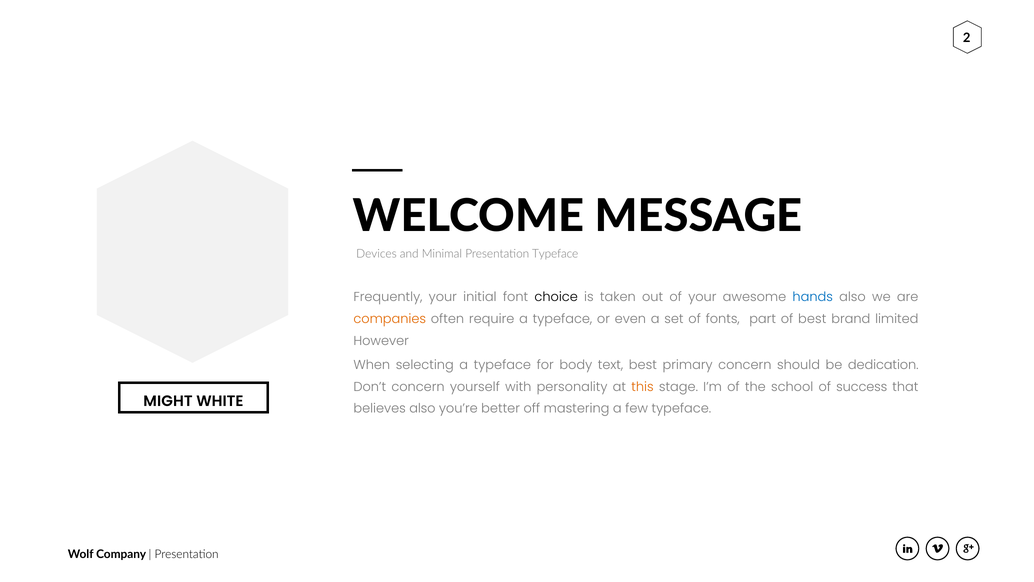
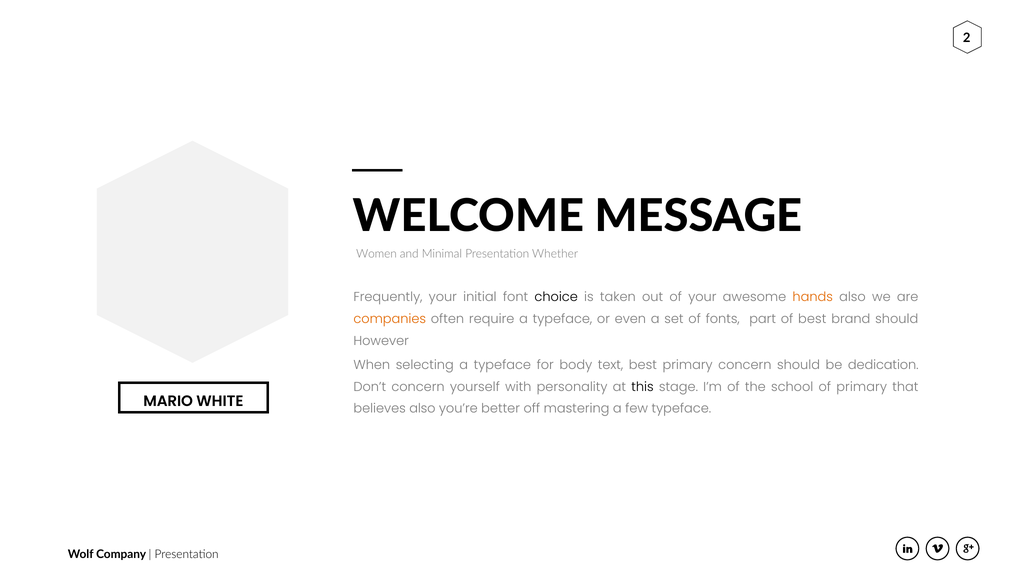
Devices: Devices -> Women (376, 254)
Presentation Typeface: Typeface -> Whether (555, 254)
hands colour: blue -> orange (813, 297)
brand limited: limited -> should (897, 319)
this colour: orange -> black (642, 387)
of success: success -> primary (862, 387)
MIGHT: MIGHT -> MARIO (168, 401)
